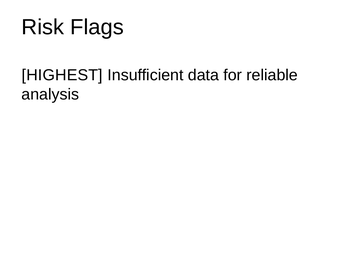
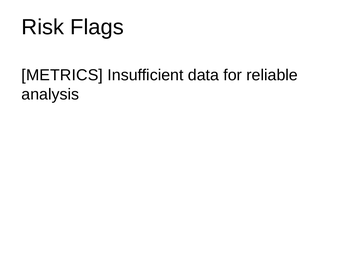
HIGHEST: HIGHEST -> METRICS (62, 75)
